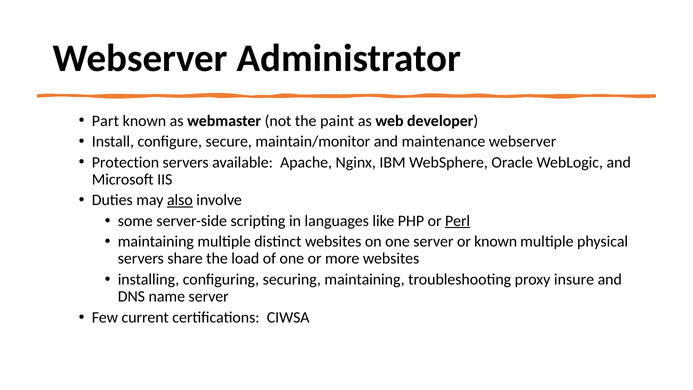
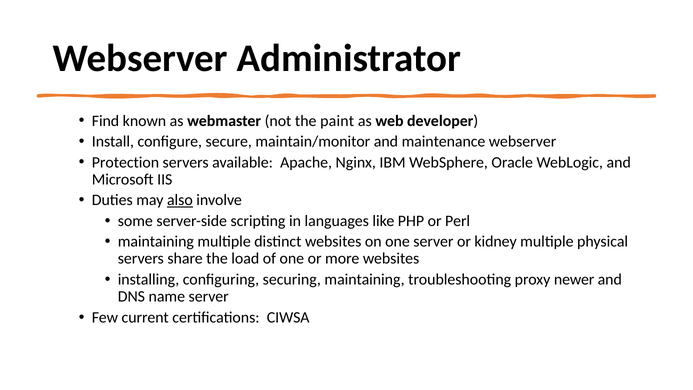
Part: Part -> Find (106, 121)
Perl underline: present -> none (458, 221)
or known: known -> kidney (496, 241)
insure: insure -> newer (574, 279)
